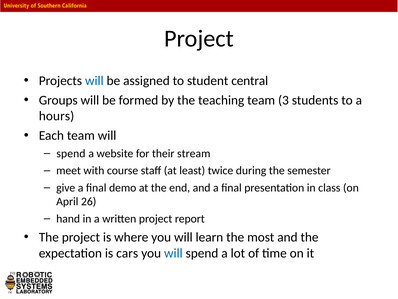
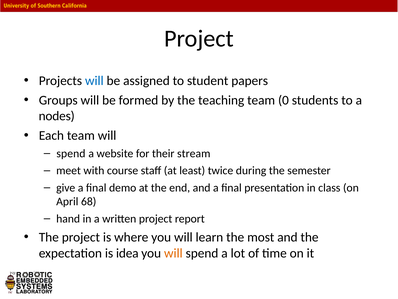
central: central -> papers (250, 81)
3: 3 -> 0 (283, 100)
hours: hours -> nodes (57, 116)
26: 26 -> 68 (89, 201)
cars: cars -> idea (127, 253)
will colour: blue -> orange (173, 253)
